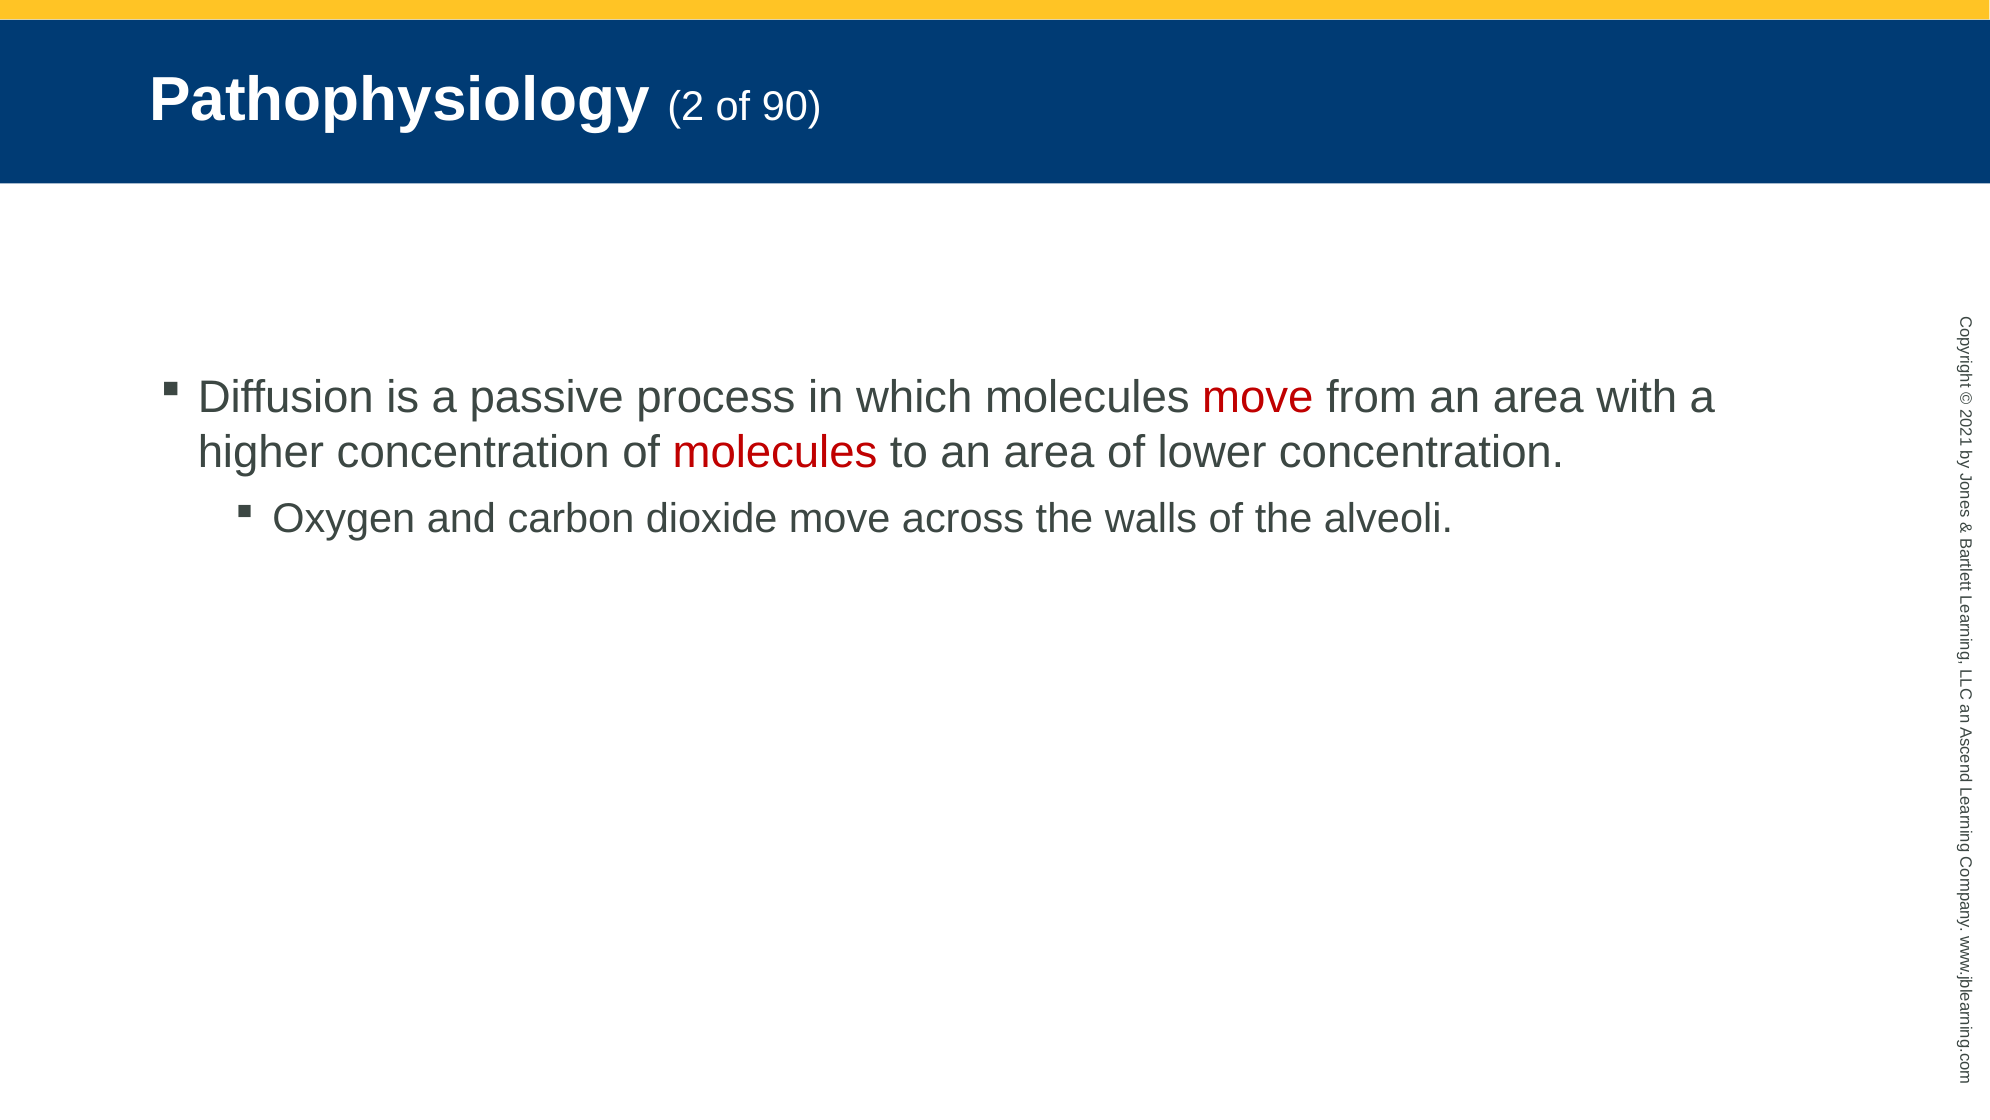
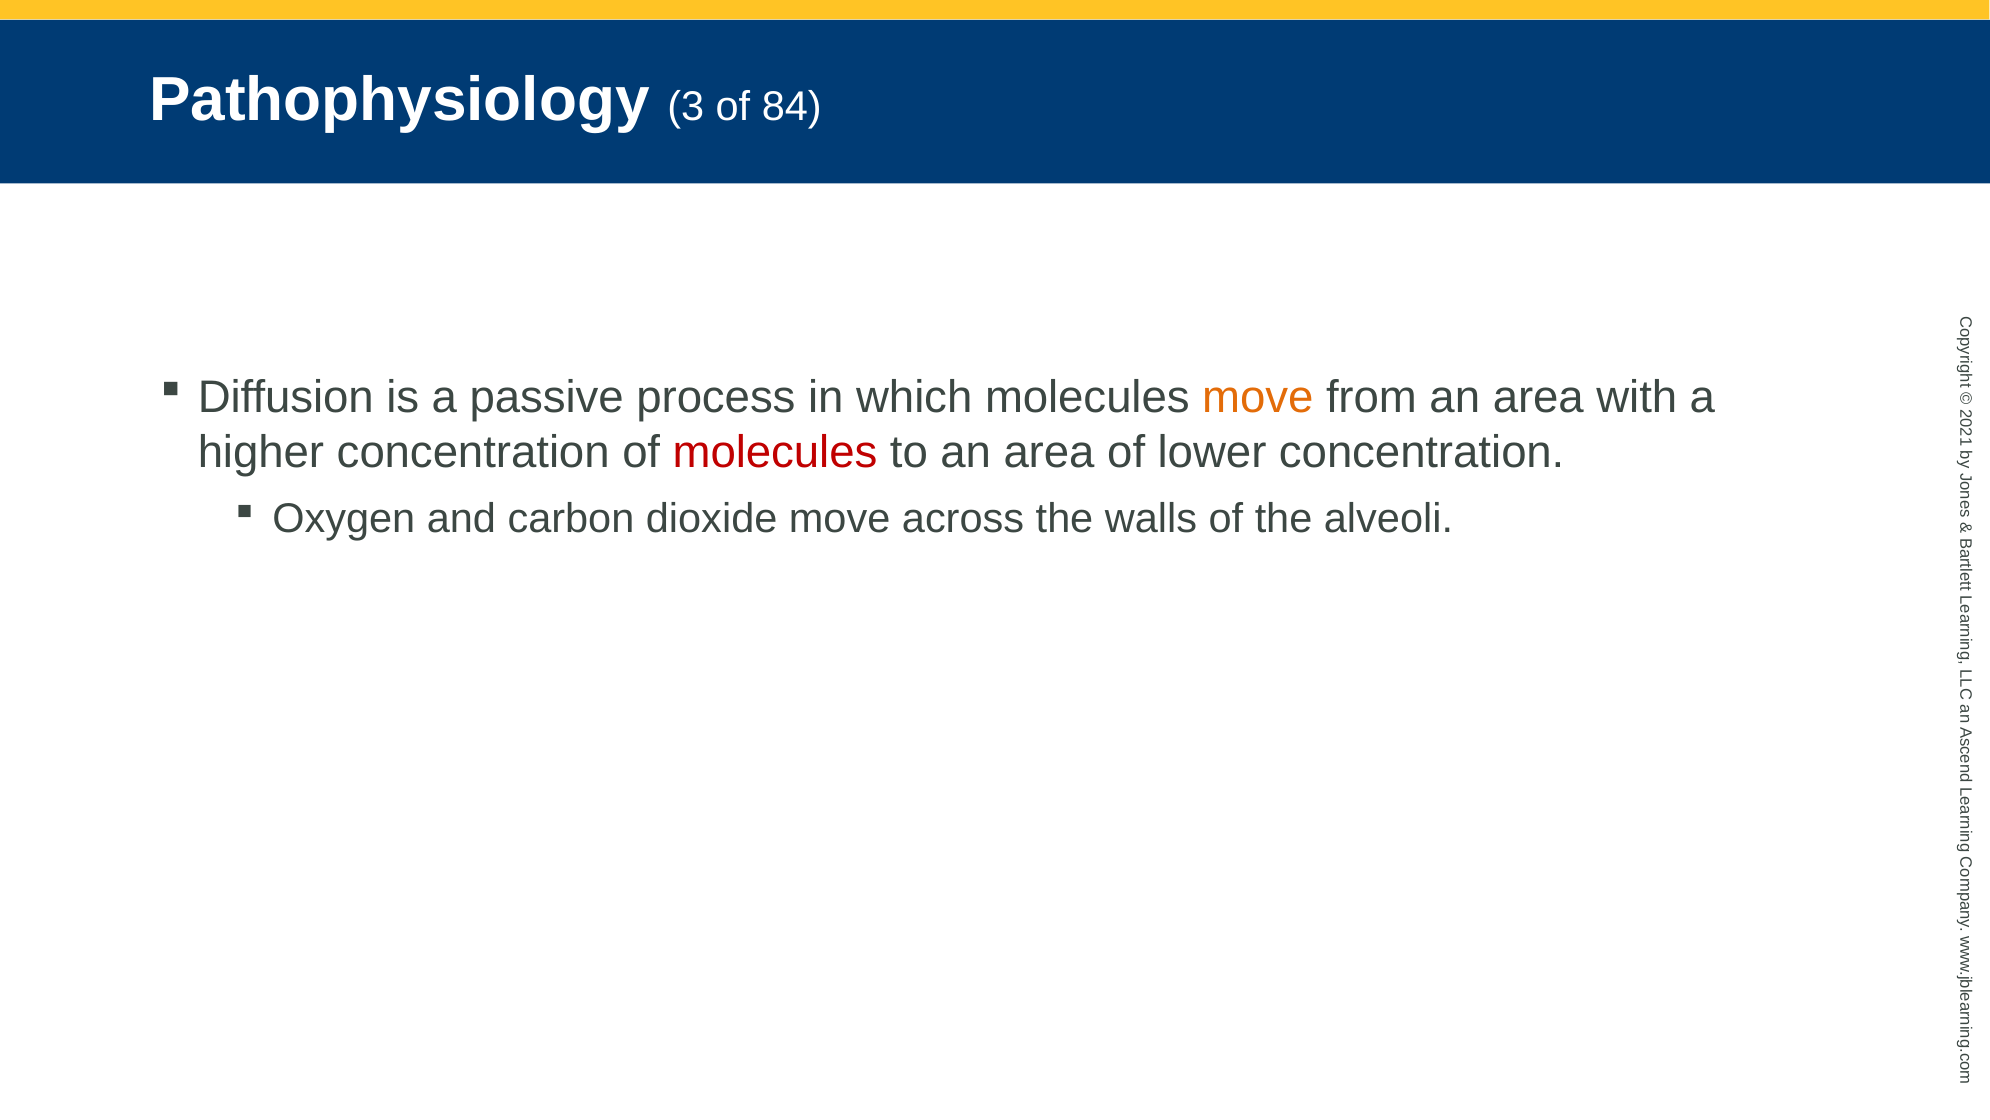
Pathophysiology 2: 2 -> 3 (686, 107)
90: 90 -> 84 (792, 107)
move colour: red -> orange (1258, 398)
